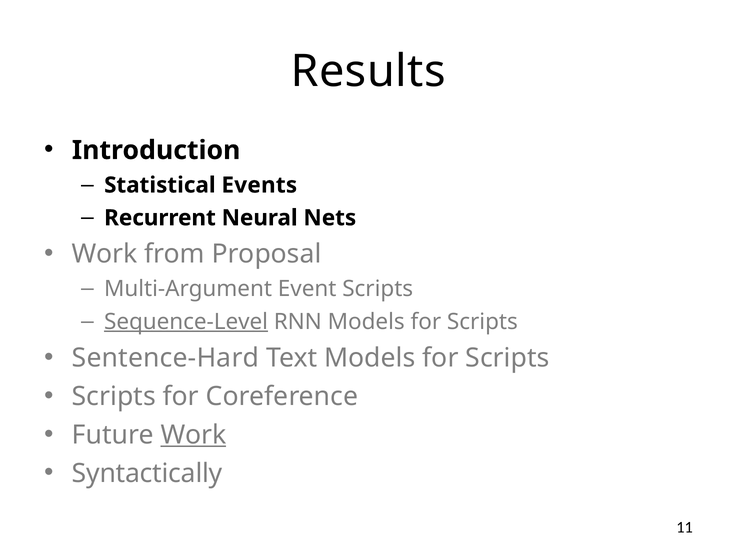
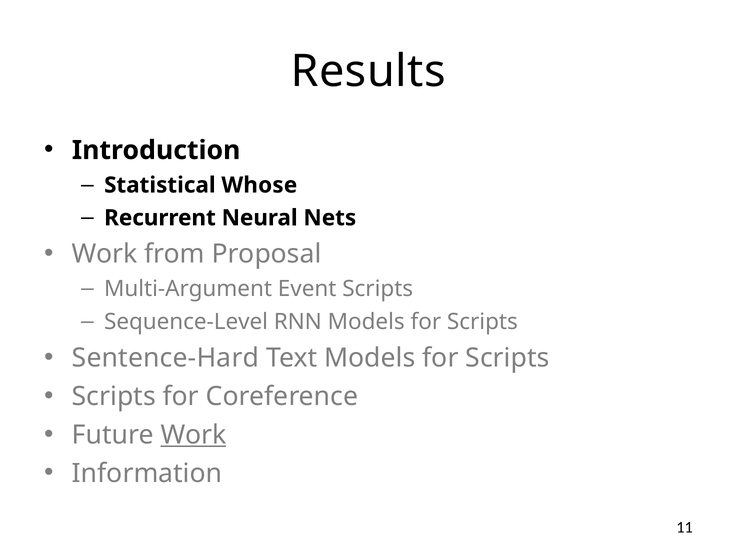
Events: Events -> Whose (259, 185)
Sequence-Level underline: present -> none (186, 322)
Syntactically: Syntactically -> Information (147, 474)
